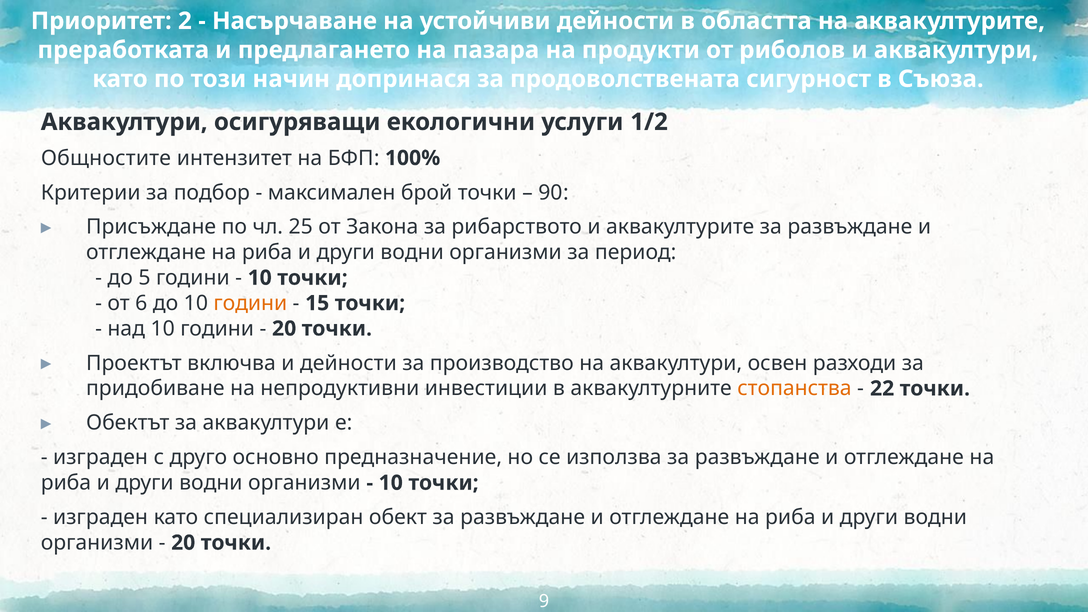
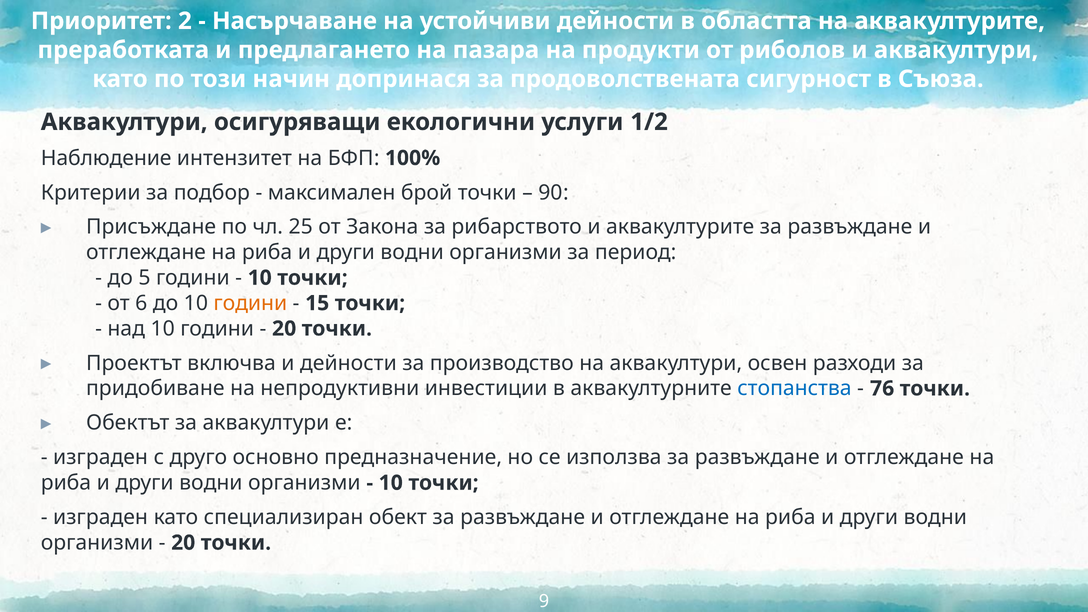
Общностите: Общностите -> Наблюдение (106, 158)
стопанства colour: orange -> blue (794, 389)
22: 22 -> 76 (882, 389)
